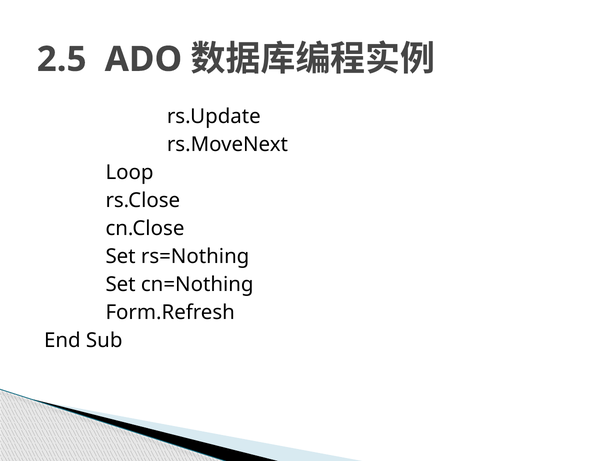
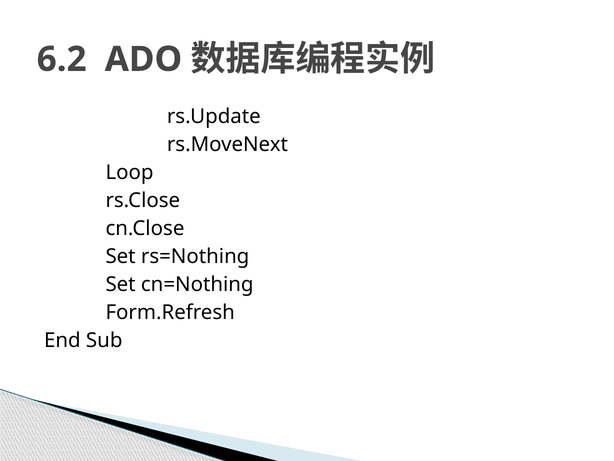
2.5: 2.5 -> 6.2 (62, 59)
